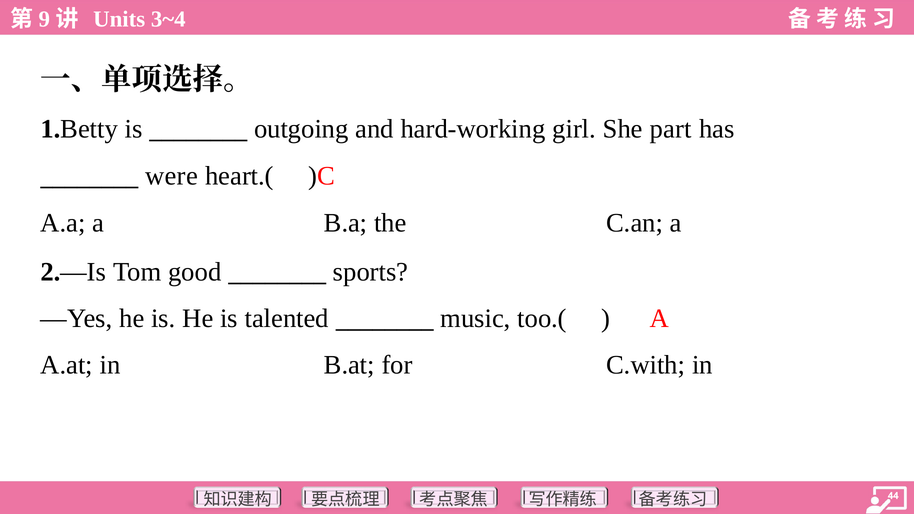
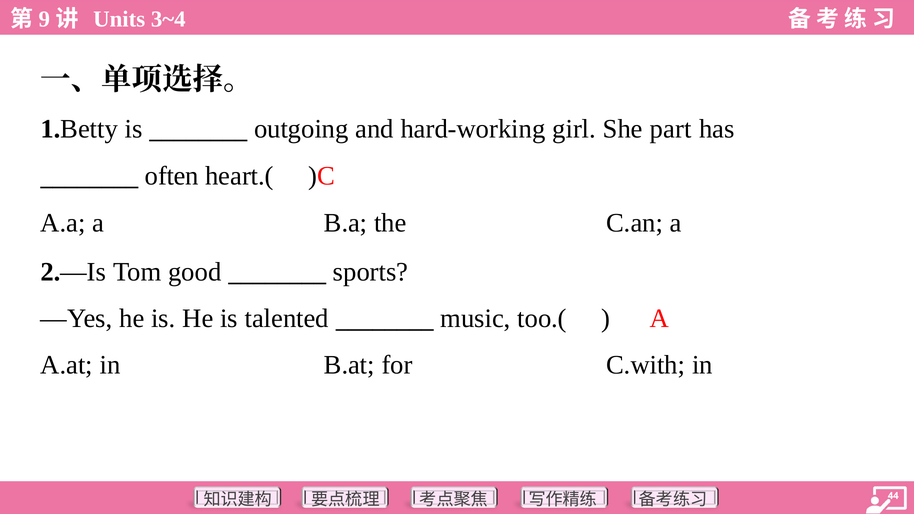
were: were -> often (172, 176)
